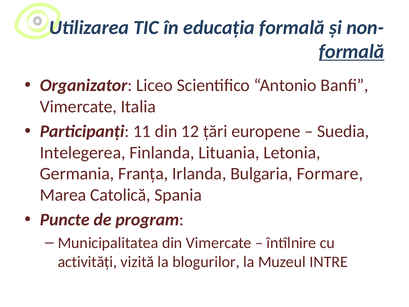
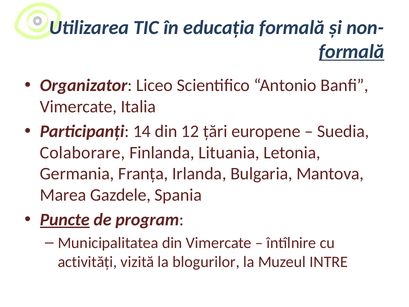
11: 11 -> 14 (142, 131)
Intelegerea: Intelegerea -> Colaborare (83, 152)
Formare: Formare -> Mantova (330, 174)
Catolică: Catolică -> Gazdele (121, 195)
Puncte underline: none -> present (65, 220)
